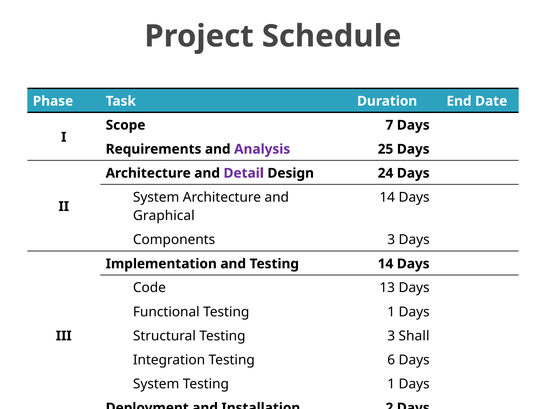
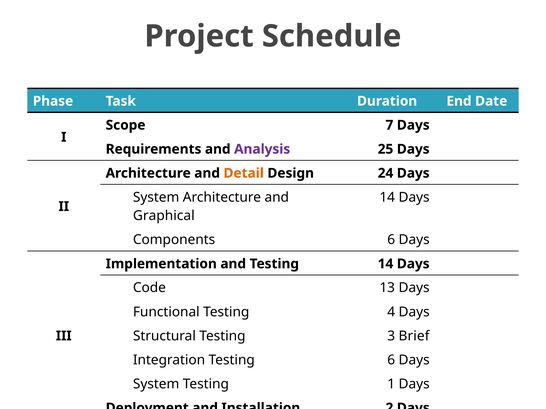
Detail colour: purple -> orange (244, 173)
Components 3: 3 -> 6 (391, 240)
Functional Testing 1: 1 -> 4 (391, 312)
Shall: Shall -> Brief (414, 336)
